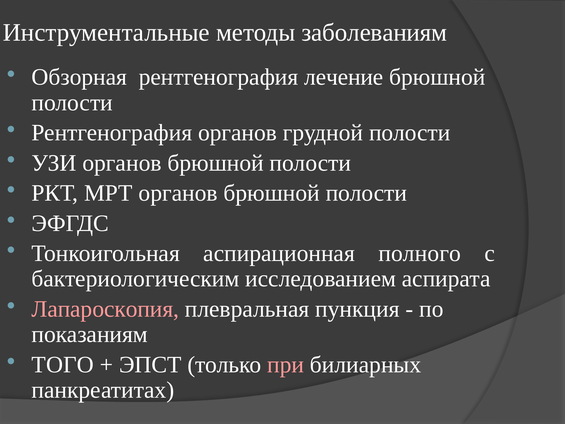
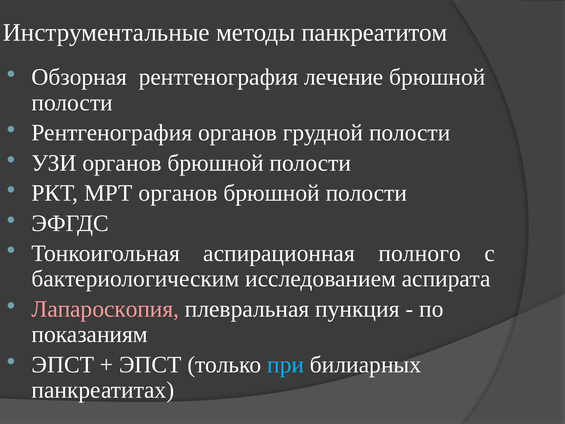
заболеваниям: заболеваниям -> панкреатитом (374, 33)
ТОГО: ТОГО -> ЭПСТ (63, 364)
при colour: pink -> light blue (286, 364)
